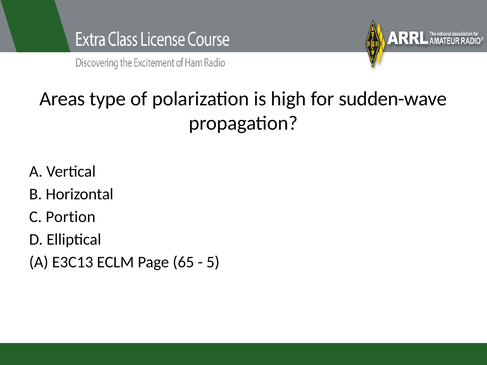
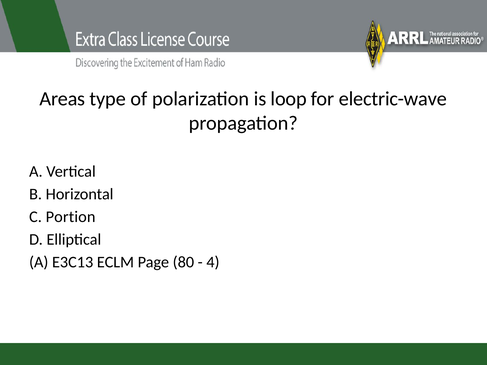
high: high -> loop (289, 99)
sudden-wave: sudden-wave -> electric-wave (393, 99)
65: 65 -> 80 (183, 262)
5: 5 -> 4 (213, 262)
